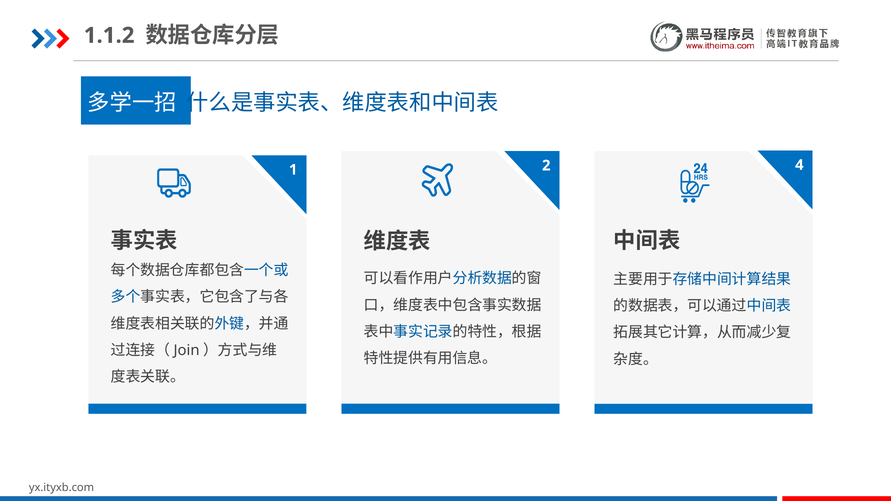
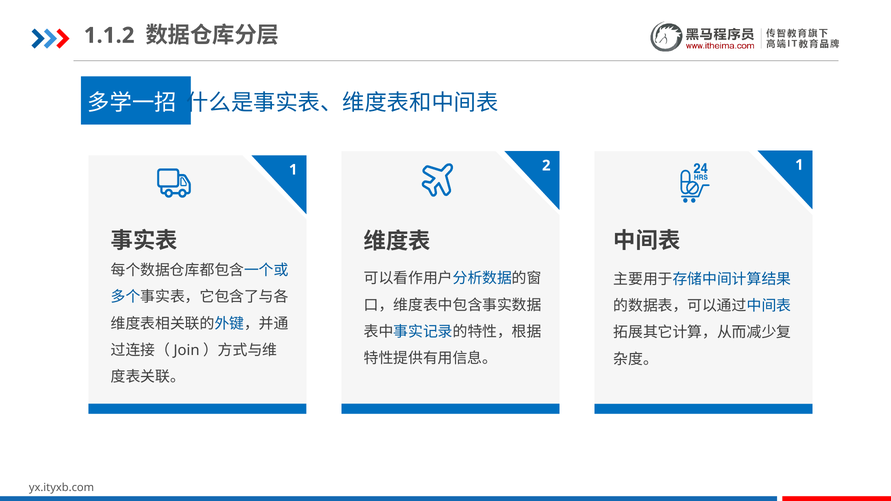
1 4: 4 -> 1 (799, 165)
